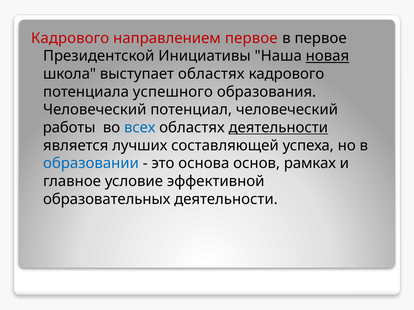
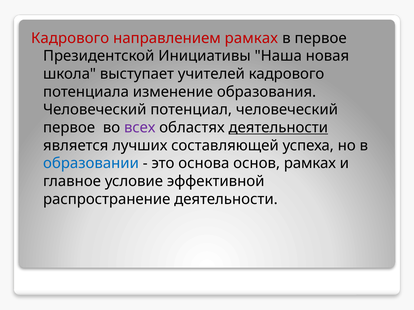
направлением первое: первое -> рамках (251, 38)
новая underline: present -> none (327, 56)
выступает областях: областях -> учителей (211, 74)
успешного: успешного -> изменение (173, 92)
работы: работы -> первое (69, 128)
всех colour: blue -> purple (140, 128)
образовательных: образовательных -> распространение (107, 200)
